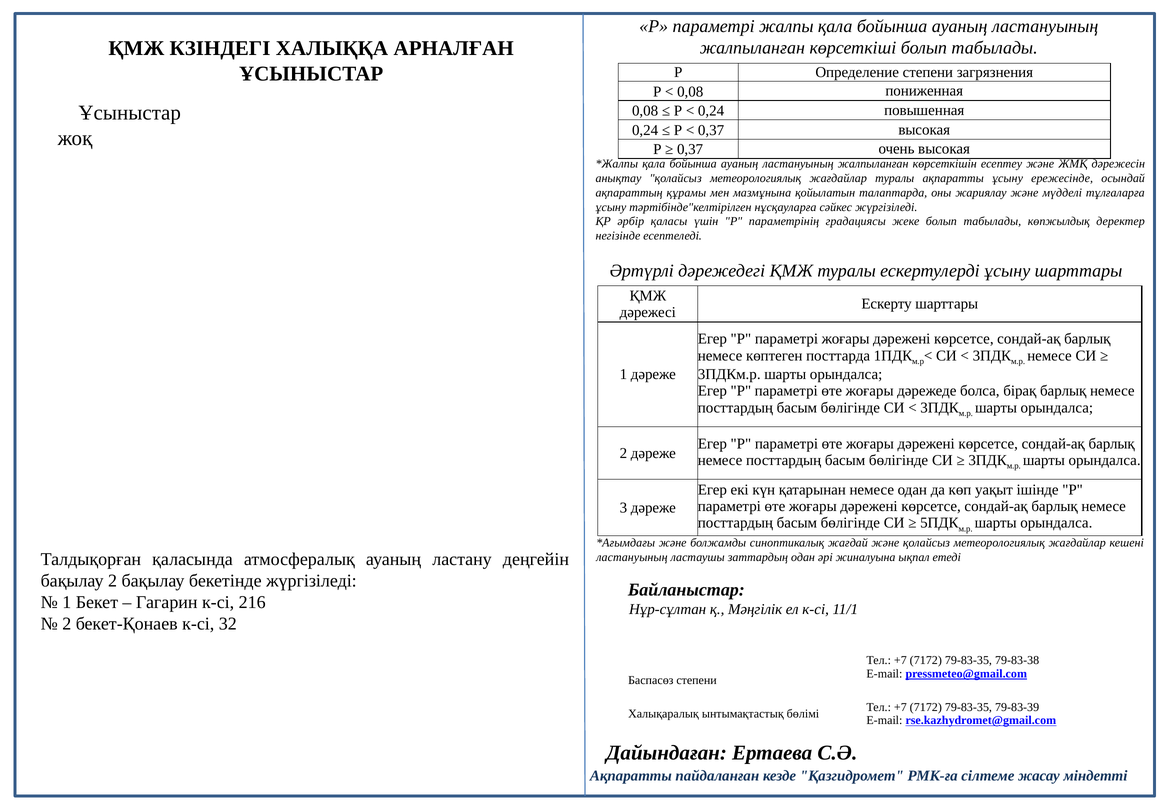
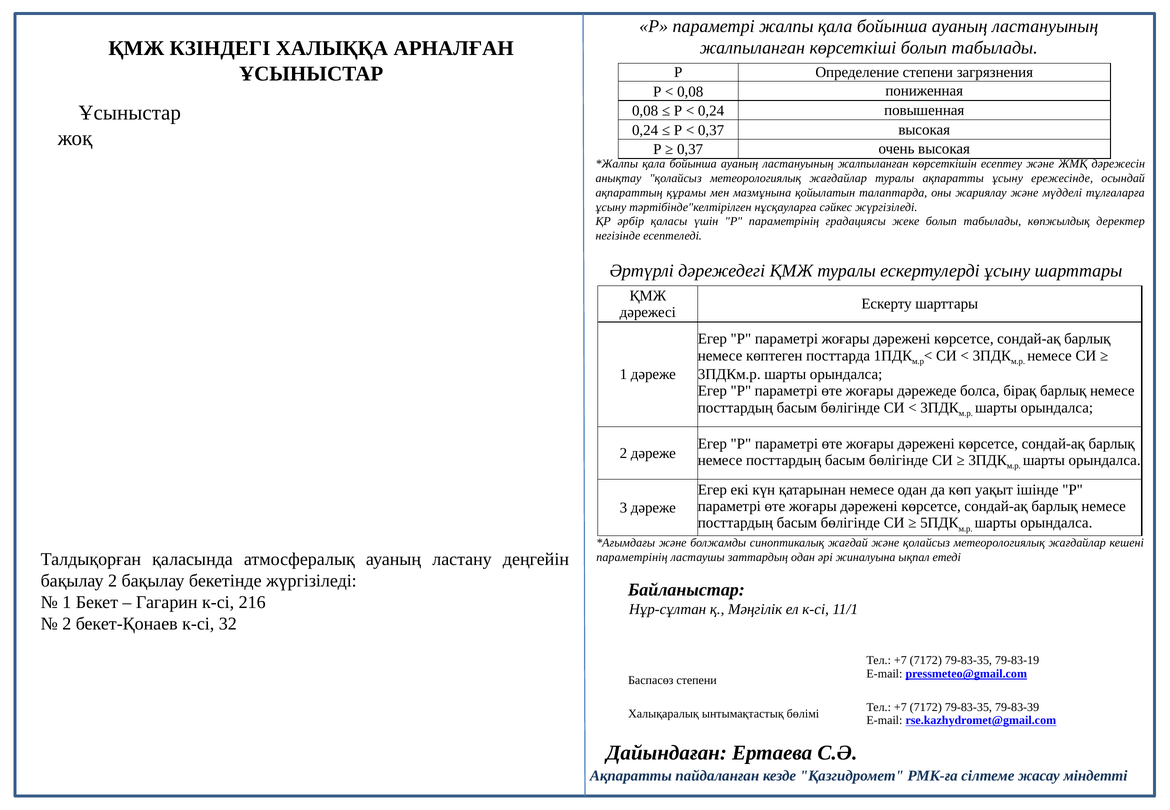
ластануының: ластануының -> параметрінің (632, 557)
79-83-38: 79-83-38 -> 79-83-19 (1017, 660)
